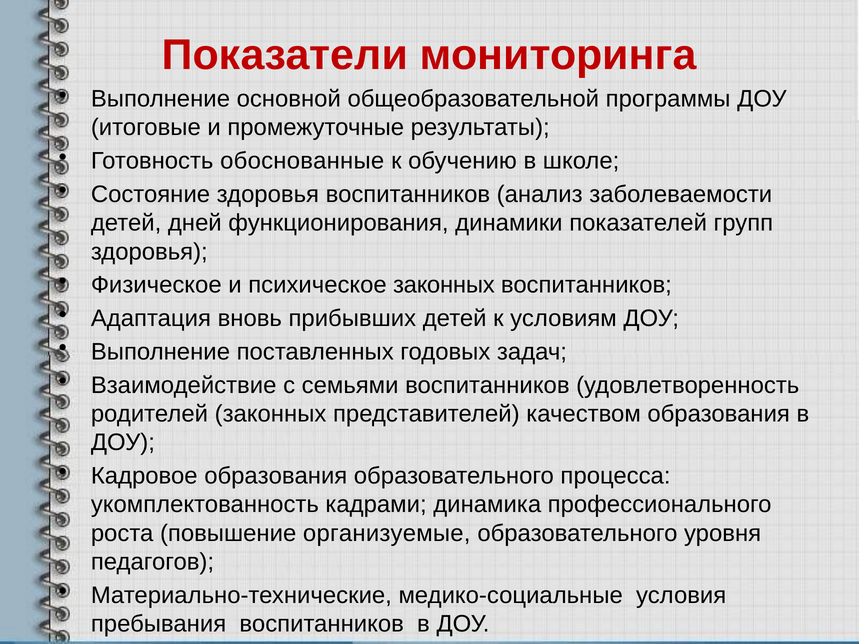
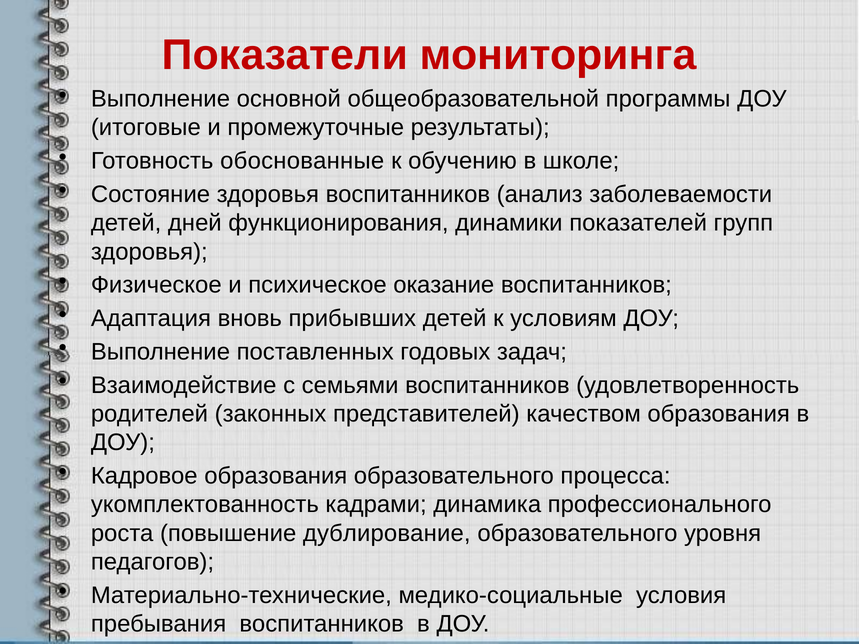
психическое законных: законных -> оказание (444, 285)
организуемые: организуемые -> дублирование (387, 533)
